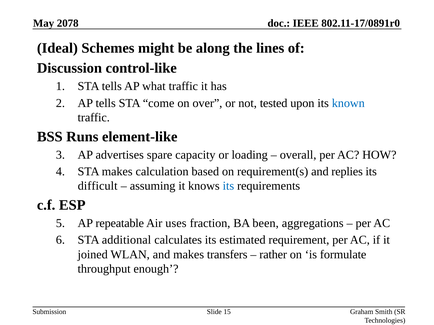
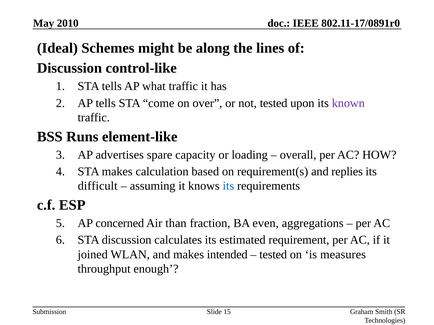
2078: 2078 -> 2010 (68, 23)
known colour: blue -> purple (348, 103)
repeatable: repeatable -> concerned (120, 223)
uses: uses -> than (176, 223)
been: been -> even (266, 223)
STA additional: additional -> discussion (127, 240)
transfers: transfers -> intended (227, 255)
rather: rather -> tested (273, 255)
formulate: formulate -> measures (343, 255)
